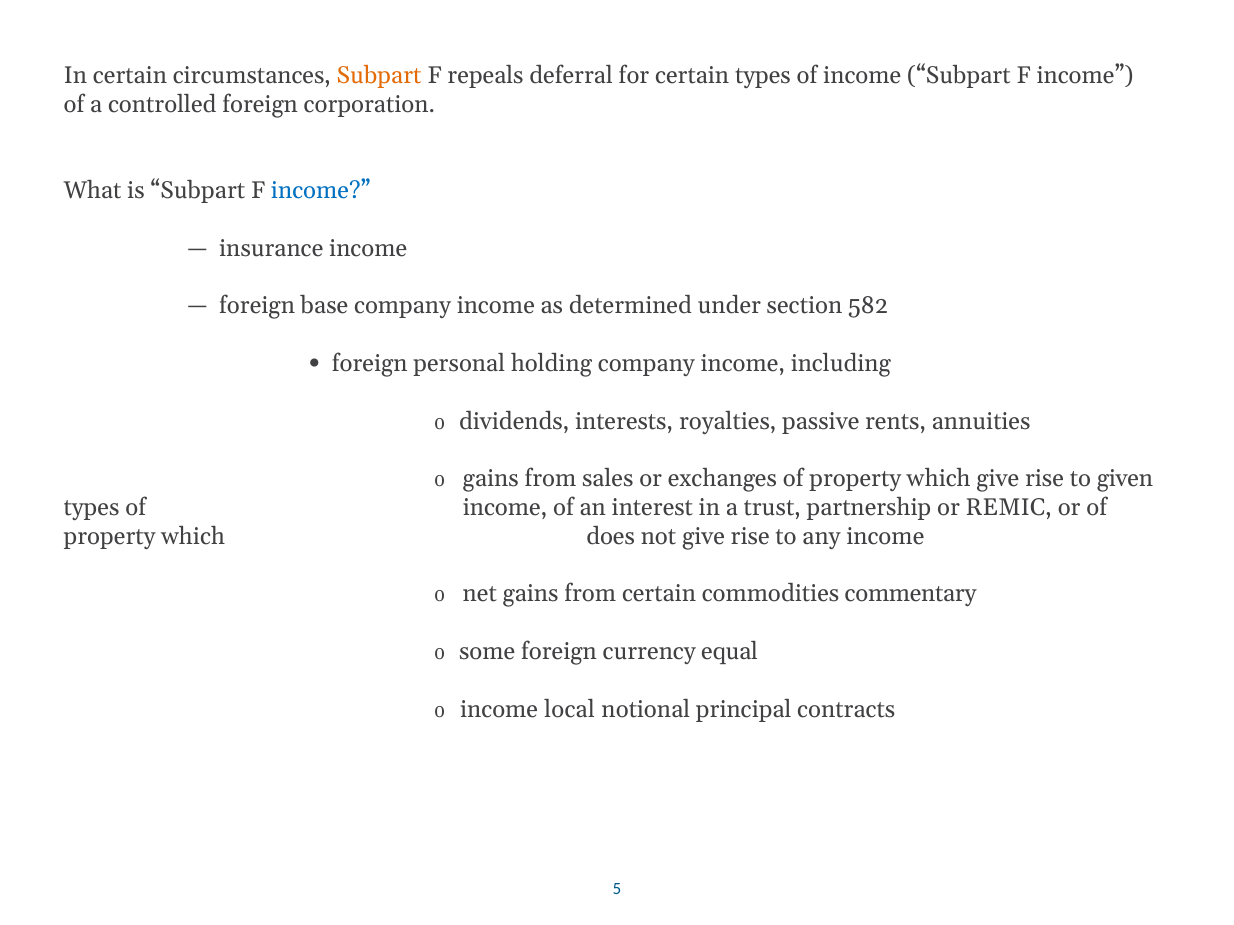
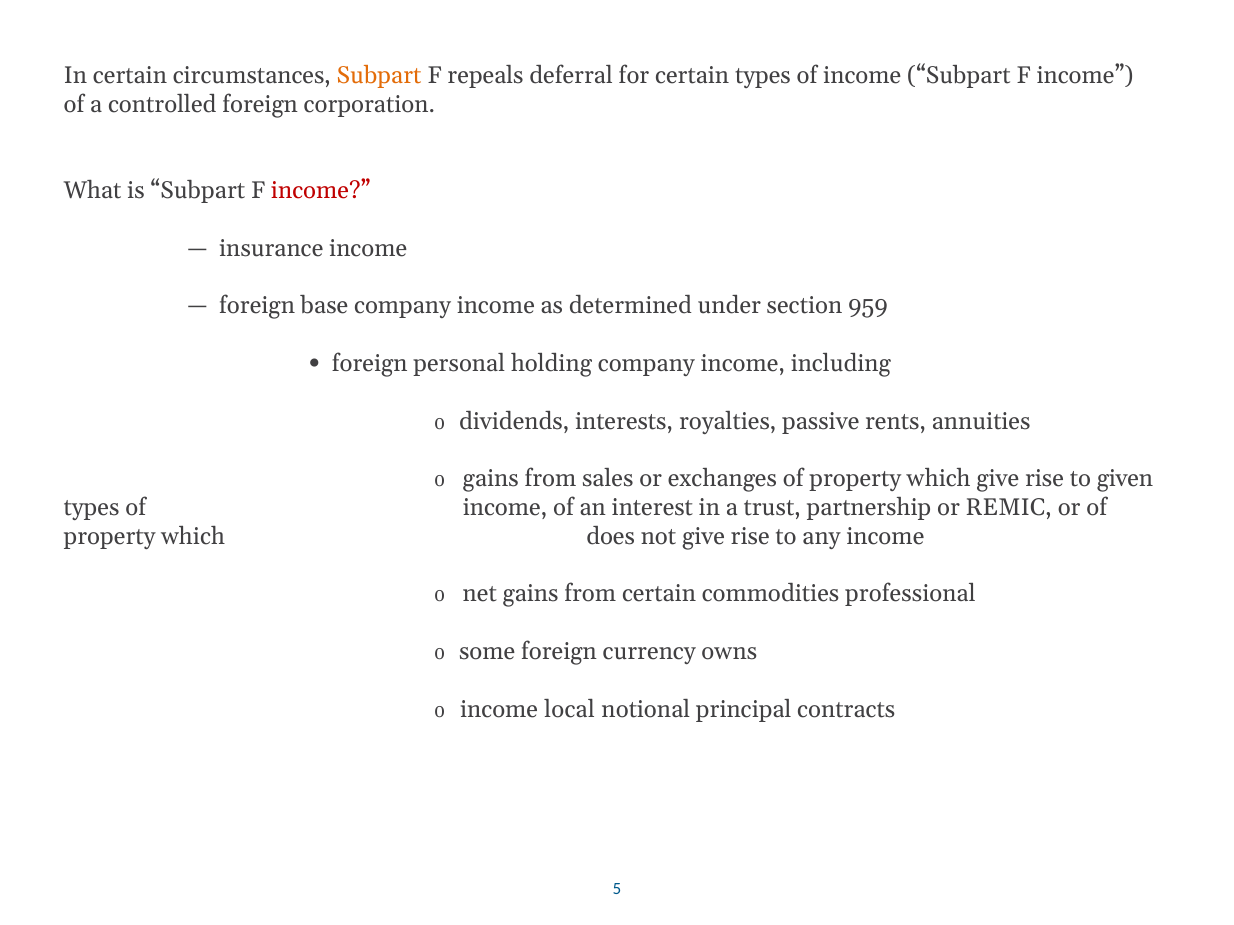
income colour: blue -> red (321, 191)
582: 582 -> 959 (868, 306)
commentary: commentary -> professional (910, 594)
equal: equal -> owns (729, 652)
